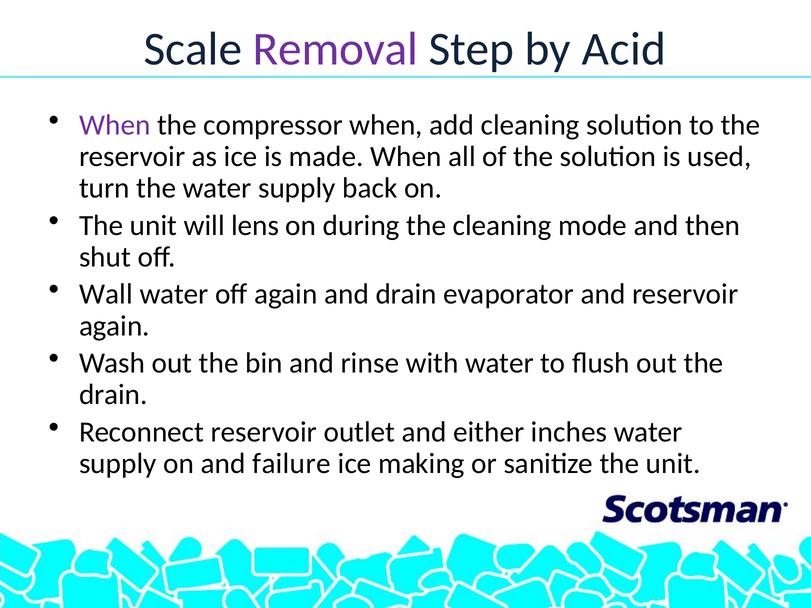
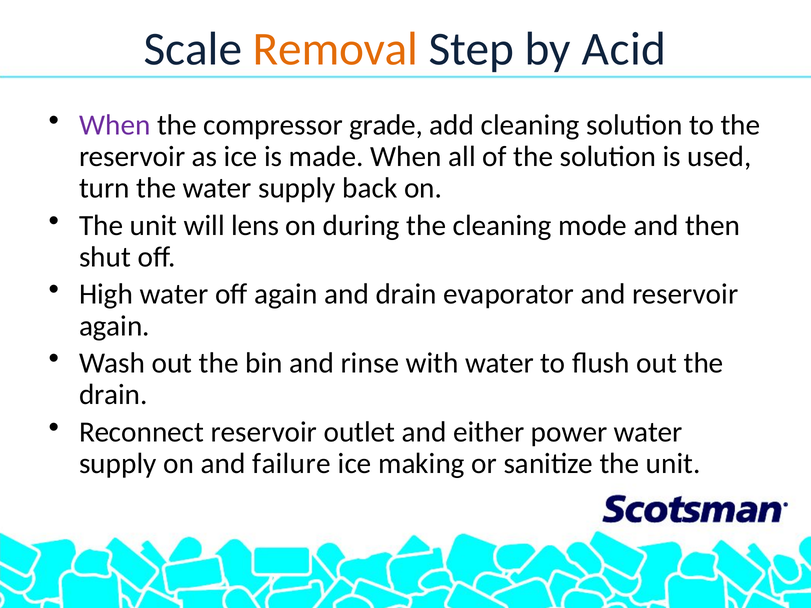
Removal colour: purple -> orange (336, 49)
compressor when: when -> grade (386, 125)
Wall: Wall -> High (106, 294)
inches: inches -> power (569, 432)
